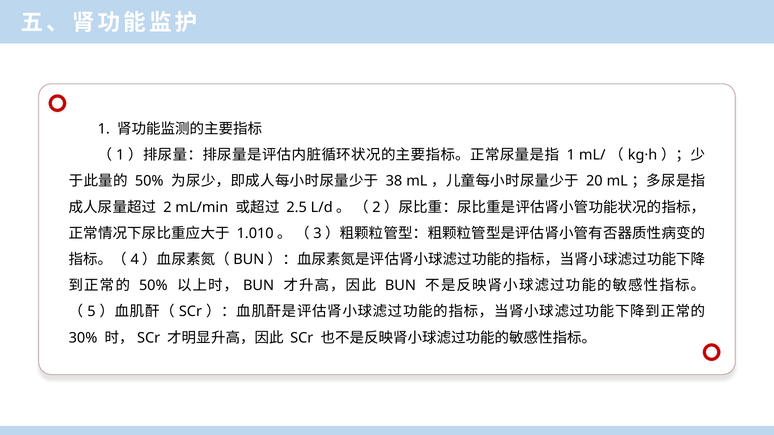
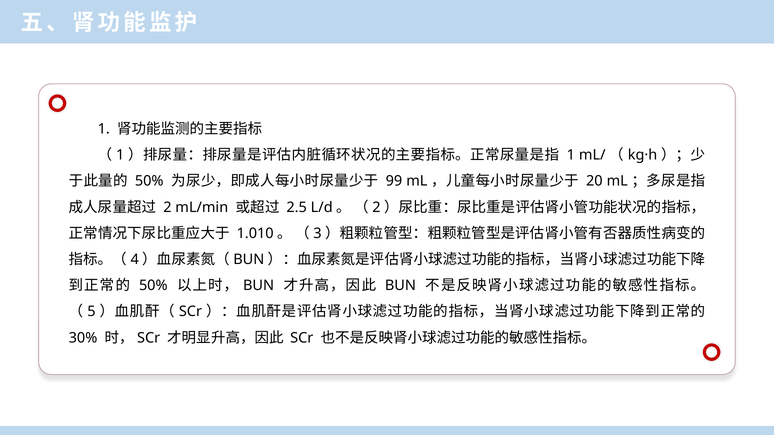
38: 38 -> 99 (394, 181)
